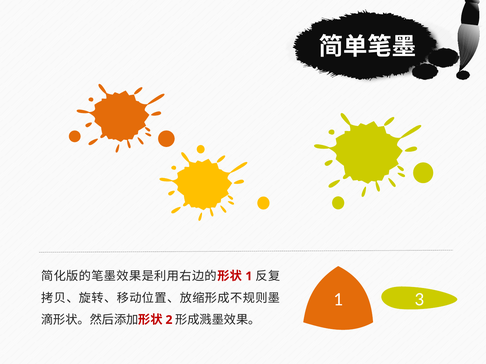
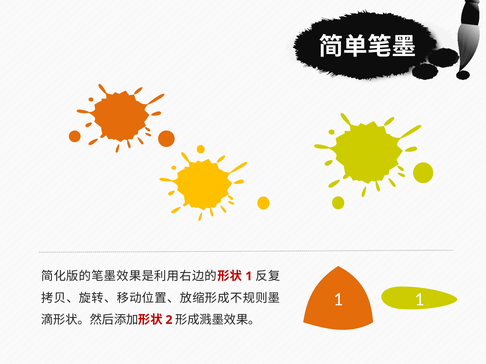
1 3: 3 -> 1 (419, 300)
